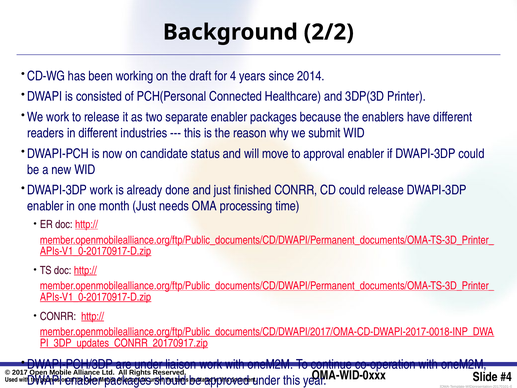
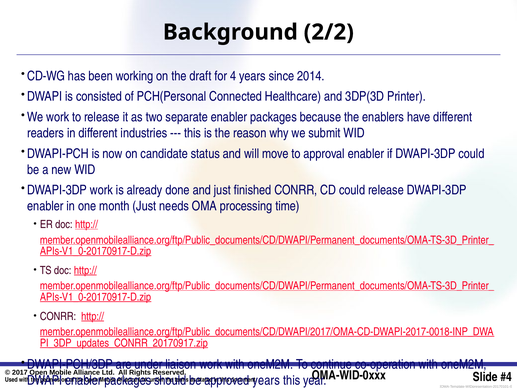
under: under -> years (266, 380)
